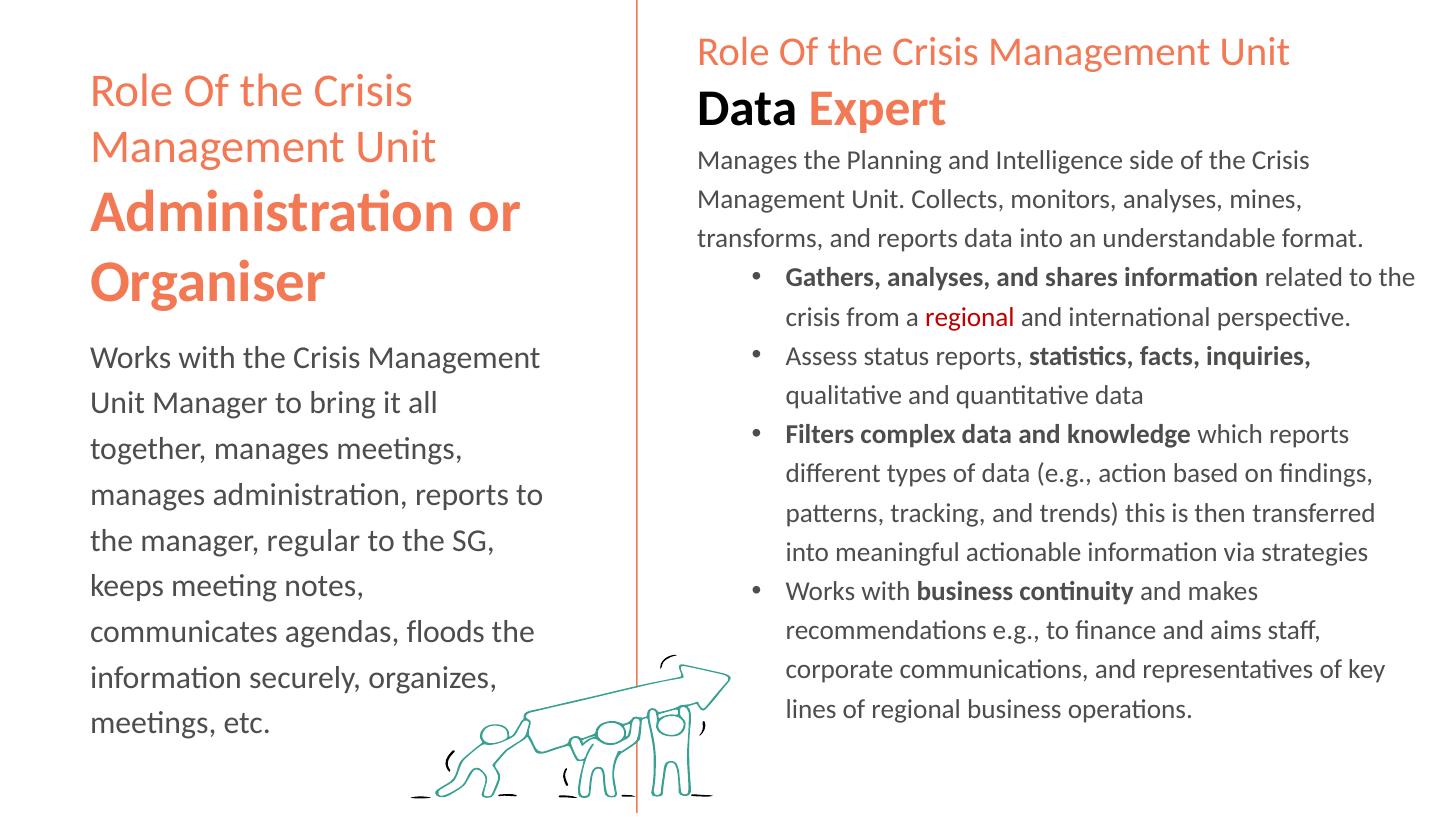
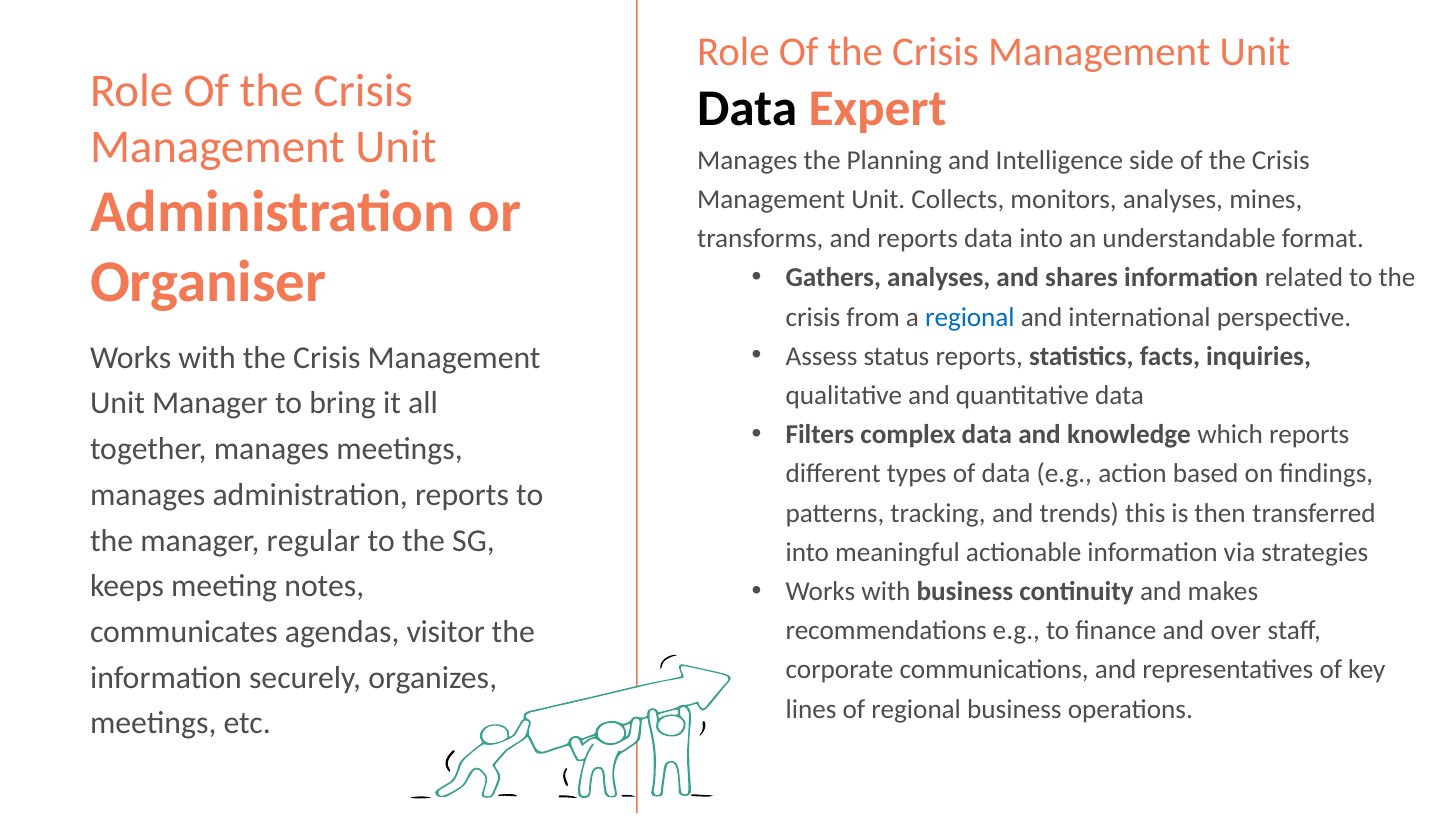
regional colour: red -> blue (970, 317)
floods: floods -> visitor (446, 632)
aims: aims -> over (1236, 630)
